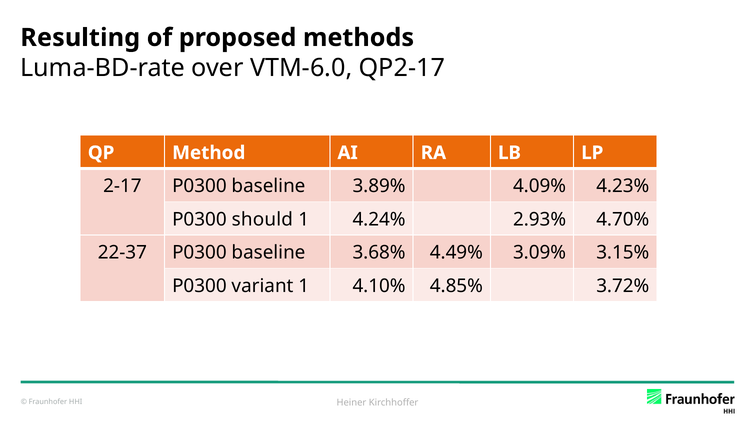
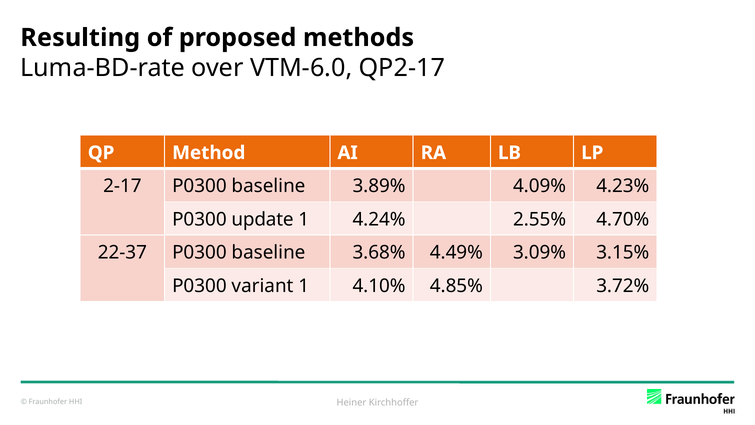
should: should -> update (263, 219)
2.93%: 2.93% -> 2.55% (540, 219)
